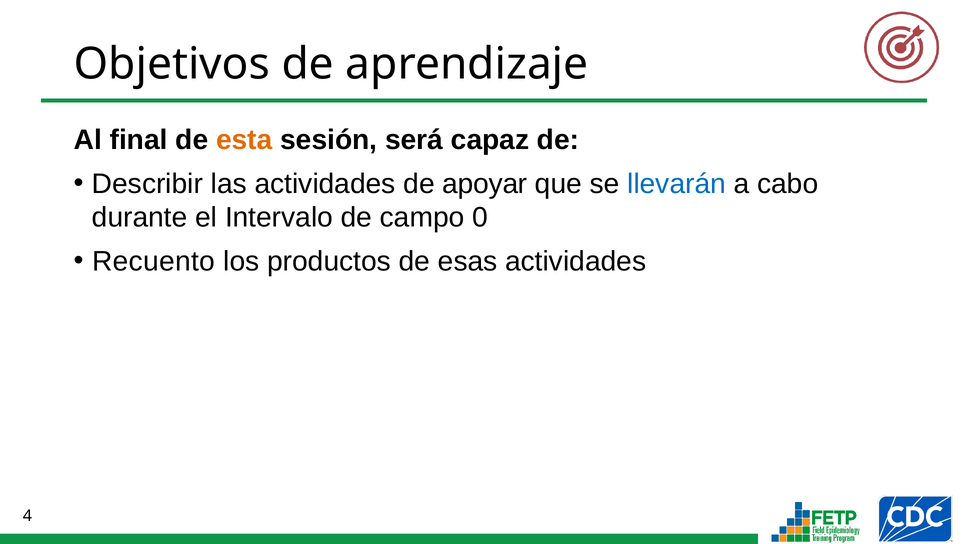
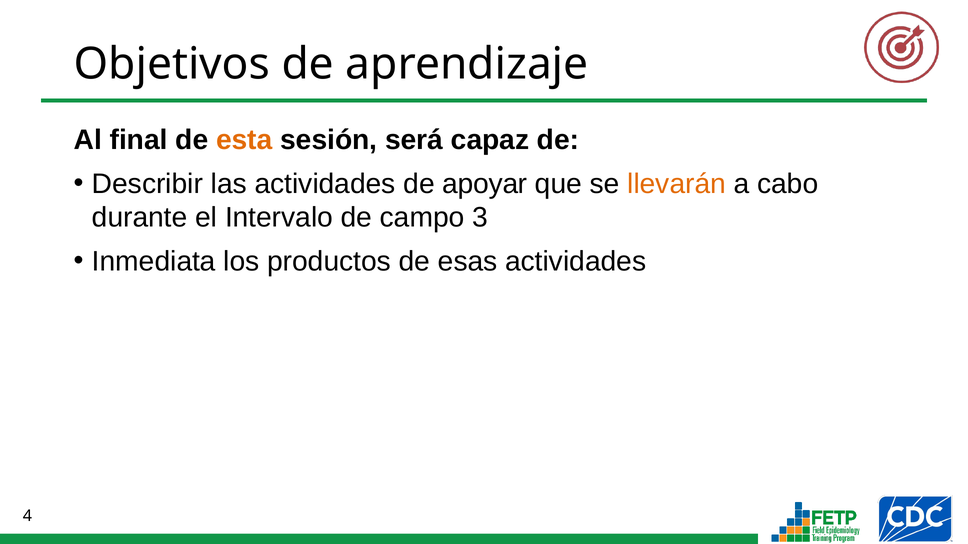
llevarán colour: blue -> orange (677, 184)
0: 0 -> 3 (480, 218)
Recuento: Recuento -> Inmediata (154, 262)
